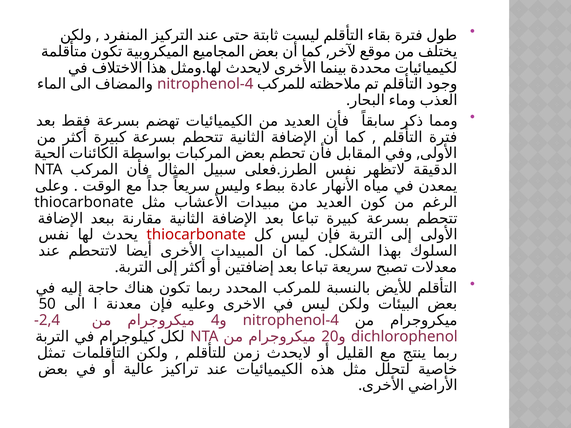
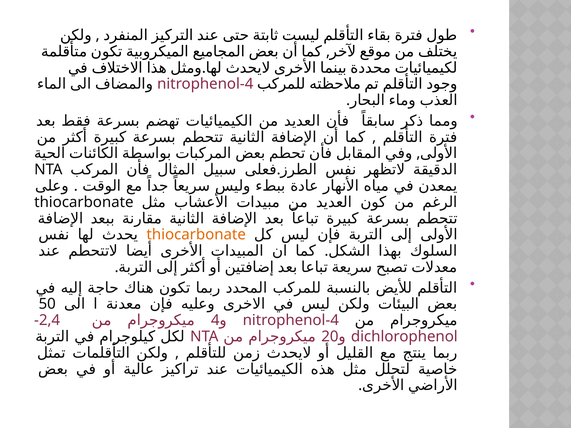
thiocarbonate colour: red -> orange (196, 235)
